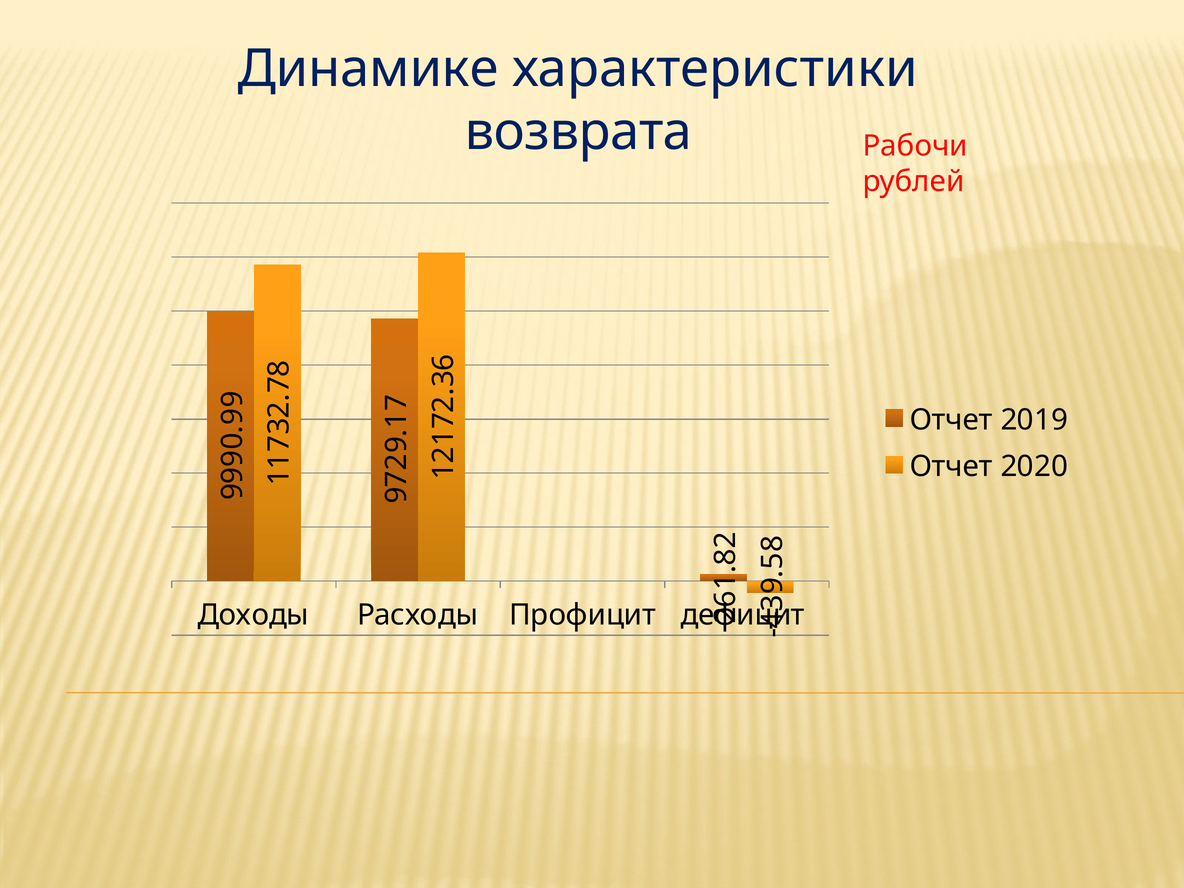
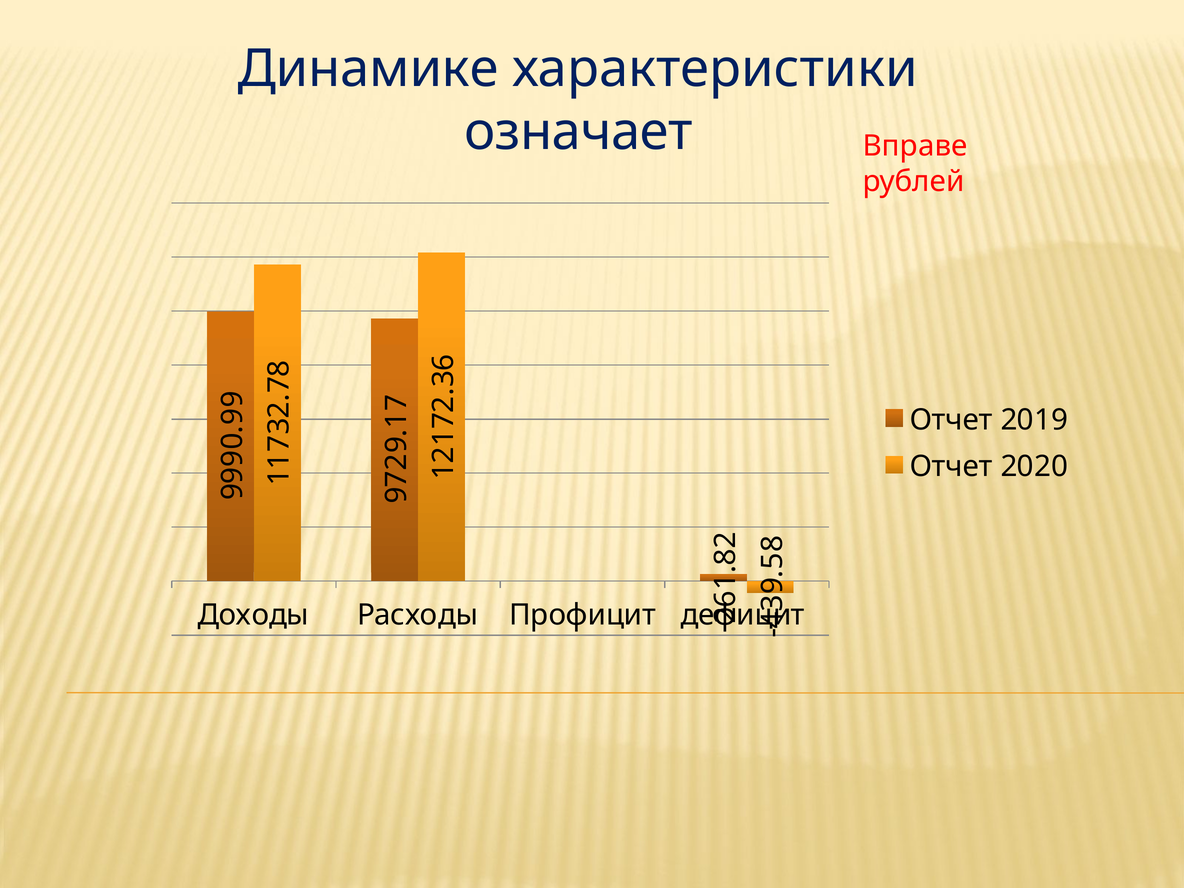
возврата: возврата -> означает (578, 132)
Рабочи: Рабочи -> Вправе (915, 146)
